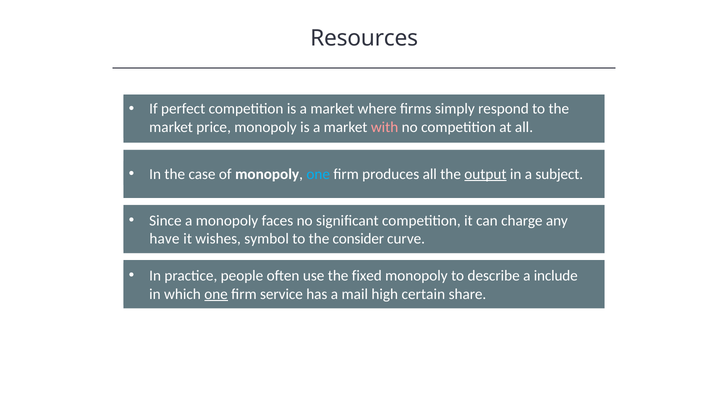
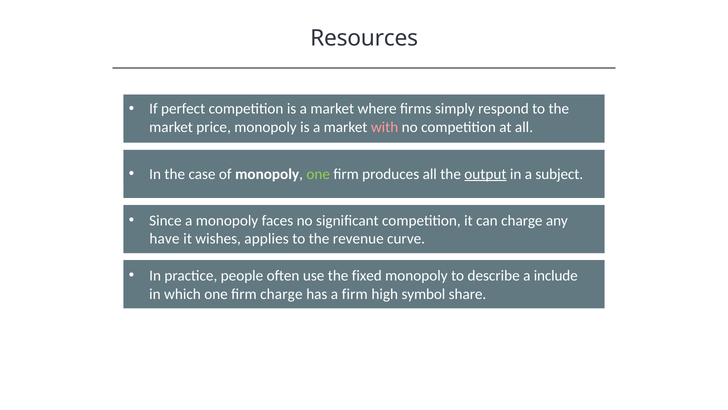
one colour: light blue -> light green (318, 174)
symbol: symbol -> applies (267, 239)
consider: consider -> revenue (358, 239)
one underline: present -> none (216, 294)
firm service: service -> charge (281, 294)
a mail: mail -> firm (355, 294)
certain: certain -> symbol (423, 294)
